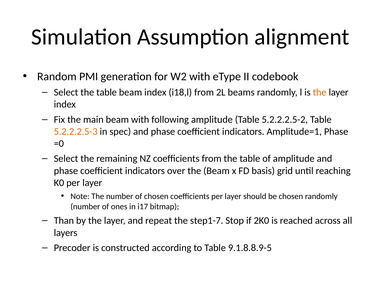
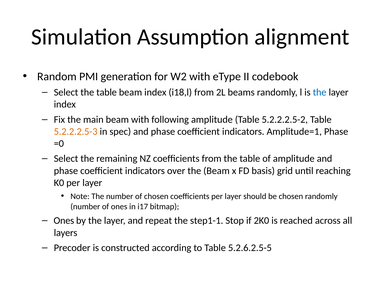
the colour: orange -> blue (320, 92)
Than: Than -> Ones (64, 220)
step1-7: step1-7 -> step1-1 (207, 220)
9.1.8.8.9-5: 9.1.8.8.9-5 -> 5.2.6.2.5-5 (250, 248)
